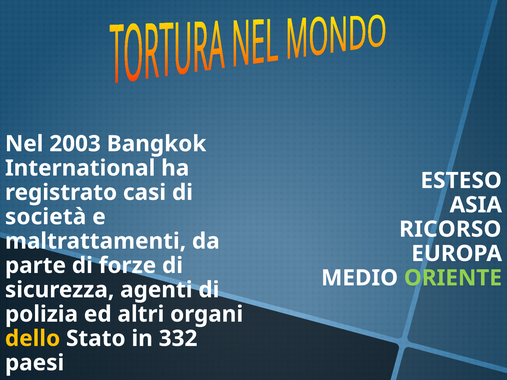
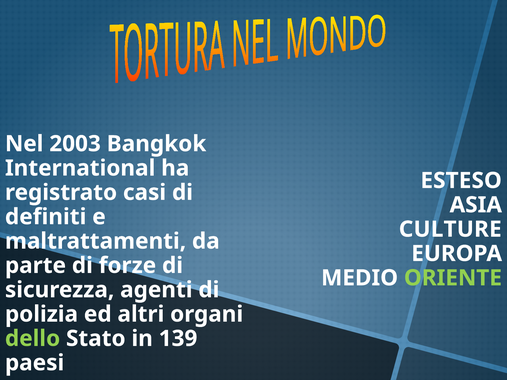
società: società -> definiti (46, 217)
RICORSO: RICORSO -> CULTURE (450, 229)
dello colour: yellow -> light green (33, 339)
332: 332 -> 139 (178, 339)
